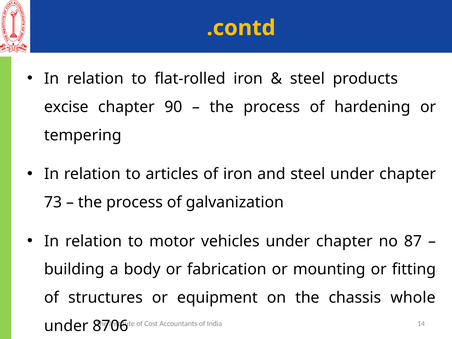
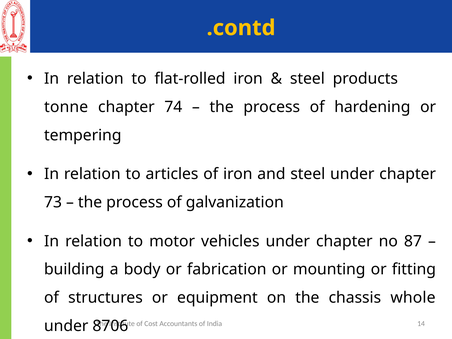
excise: excise -> tonne (66, 107)
90: 90 -> 74 (173, 107)
